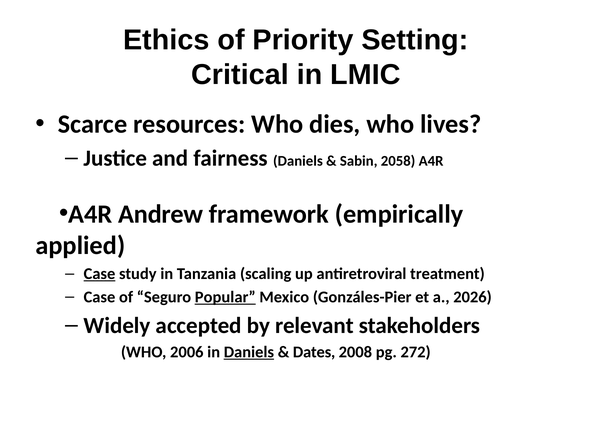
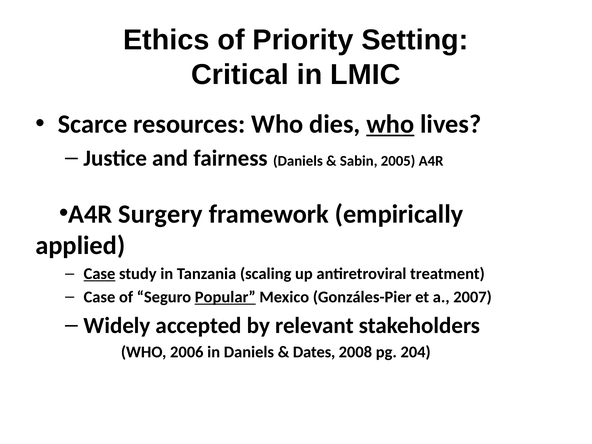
who underline: none -> present (390, 124)
2058: 2058 -> 2005 (398, 161)
Andrew: Andrew -> Surgery (160, 214)
2026: 2026 -> 2007 (473, 297)
Daniels underline: present -> none (249, 352)
272: 272 -> 204 (416, 352)
